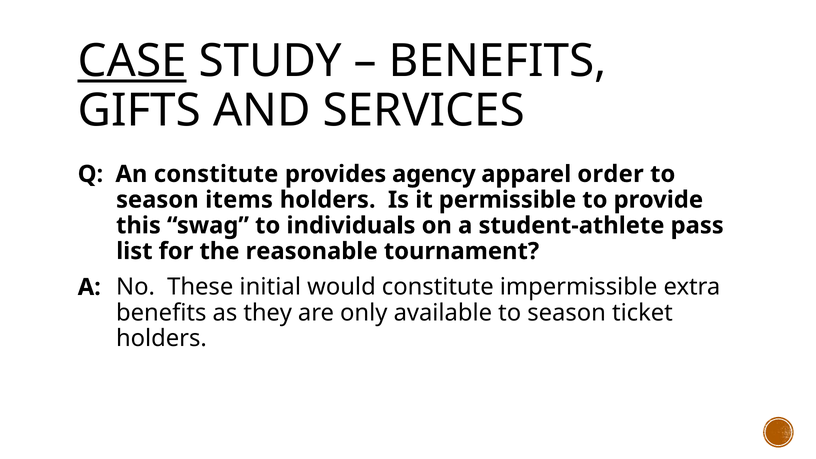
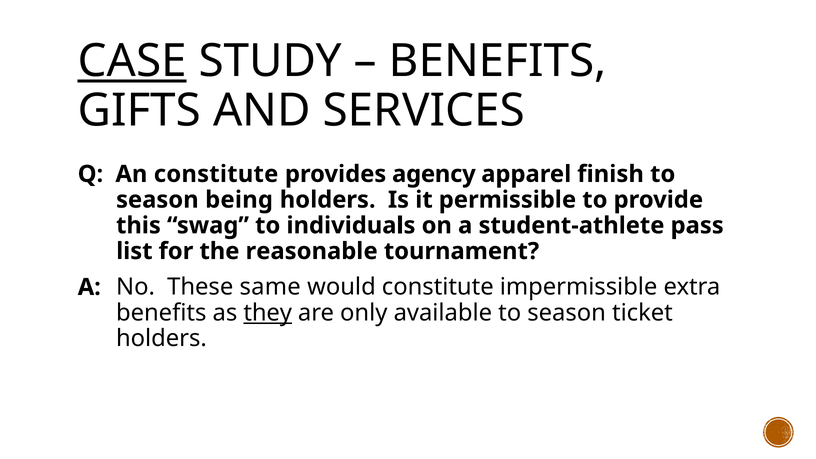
order: order -> finish (611, 174)
items: items -> being (239, 200)
initial: initial -> same (270, 287)
they underline: none -> present (268, 313)
